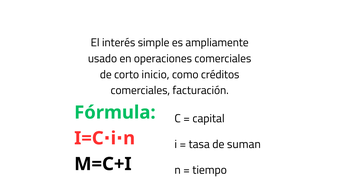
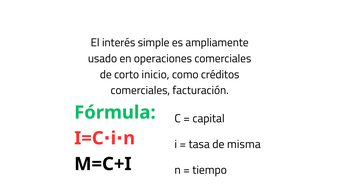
suman: suman -> misma (244, 145)
